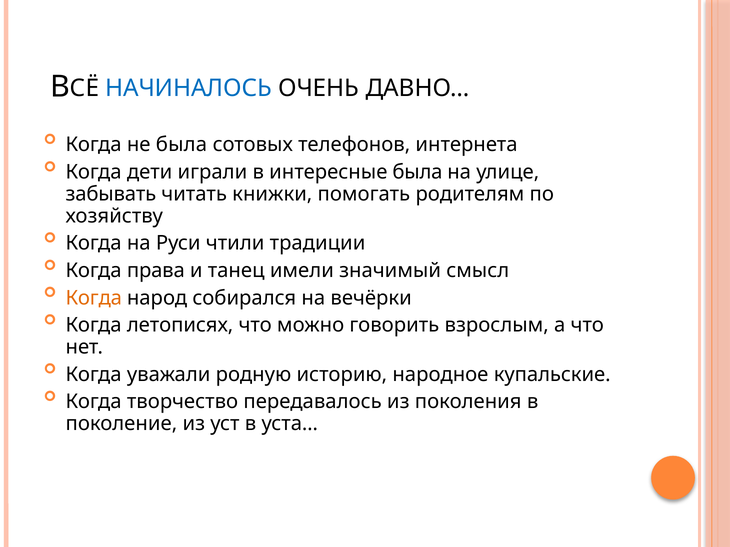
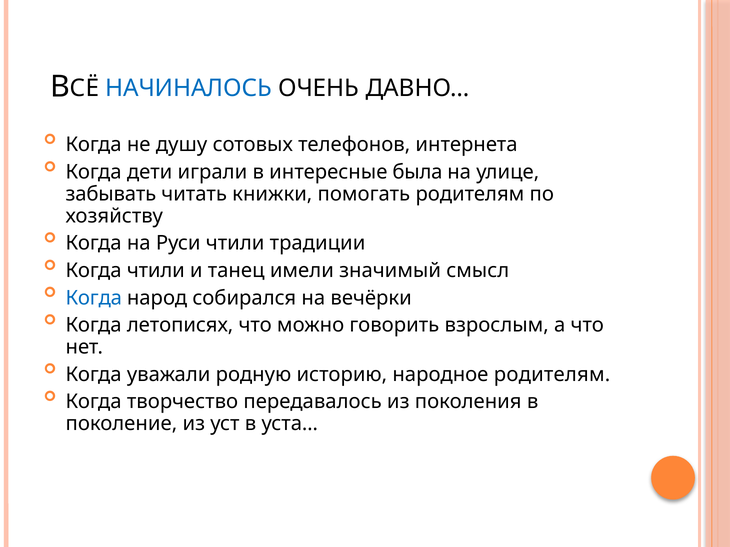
не была: была -> душу (182, 145)
Когда права: права -> чтили (156, 271)
Когда colour: orange -> blue (94, 298)
народное купальские: купальские -> родителям (552, 375)
